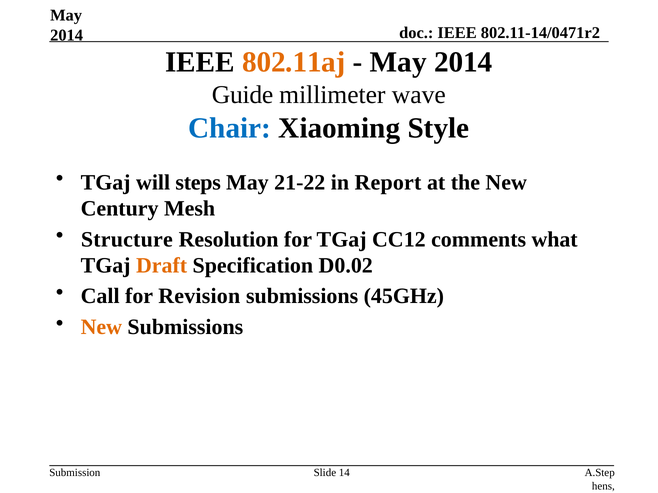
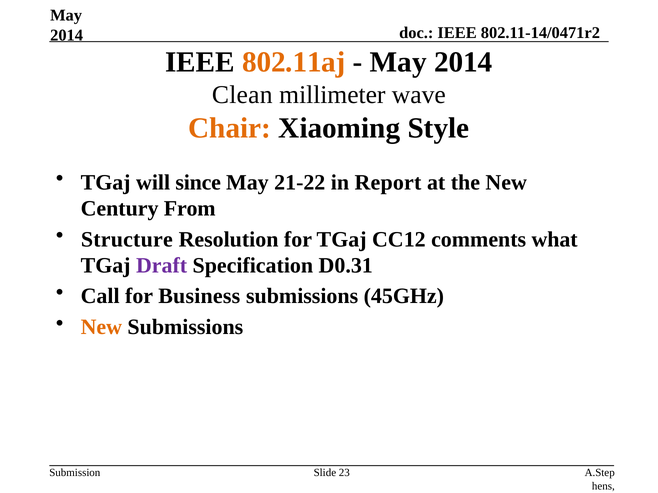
Guide: Guide -> Clean (242, 95)
Chair colour: blue -> orange (230, 128)
steps: steps -> since (198, 183)
Mesh: Mesh -> From (190, 209)
Draft colour: orange -> purple (162, 266)
D0.02: D0.02 -> D0.31 (346, 266)
Revision: Revision -> Business (199, 297)
14: 14 -> 23 (344, 473)
